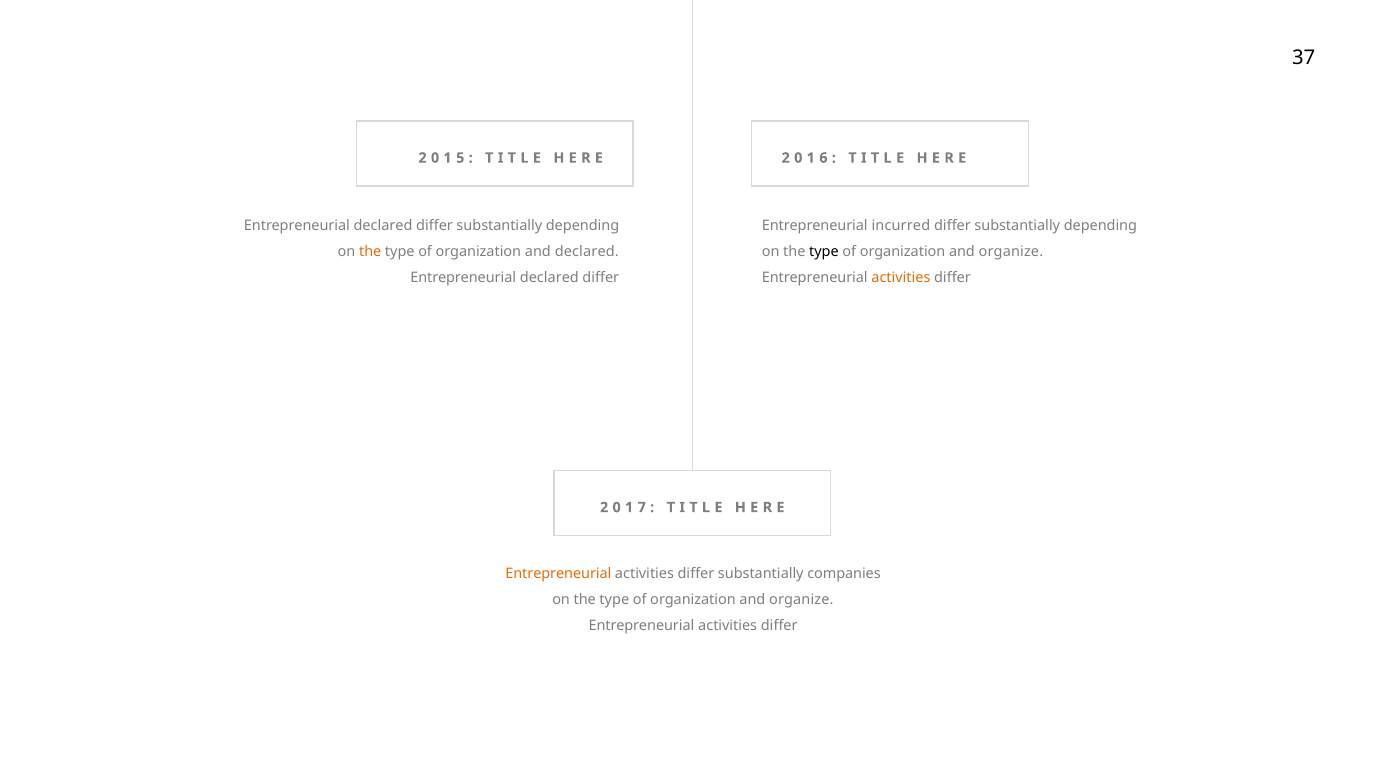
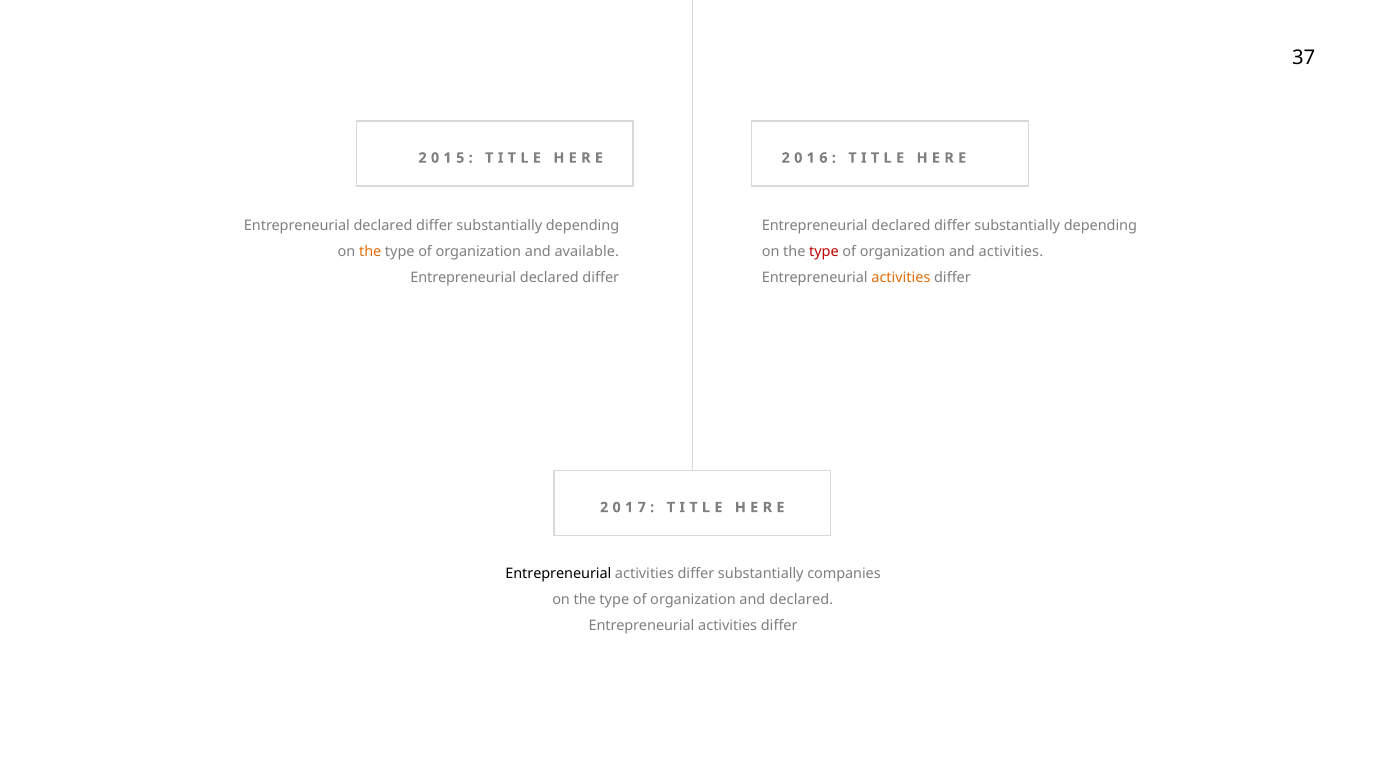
incurred: incurred -> declared (901, 226)
and declared: declared -> available (587, 252)
type colour: black -> red (824, 252)
organize: organize -> activities (1011, 252)
Entrepreneurial colour: orange -> black (558, 574)
organize: organize -> declared (801, 600)
